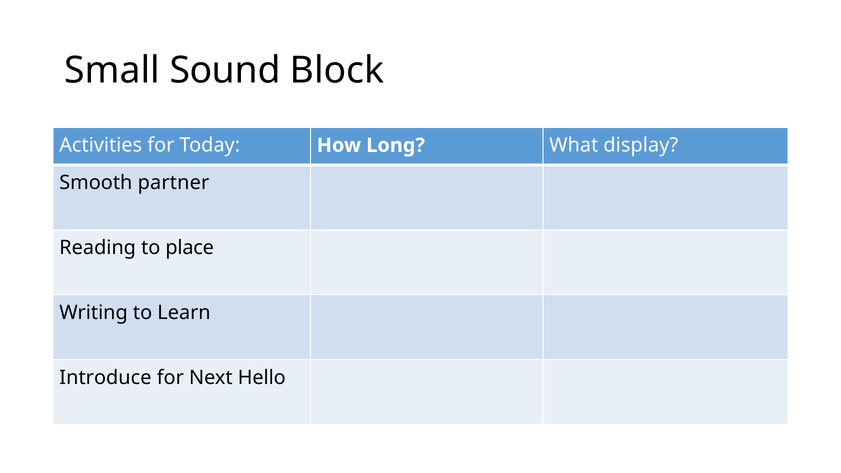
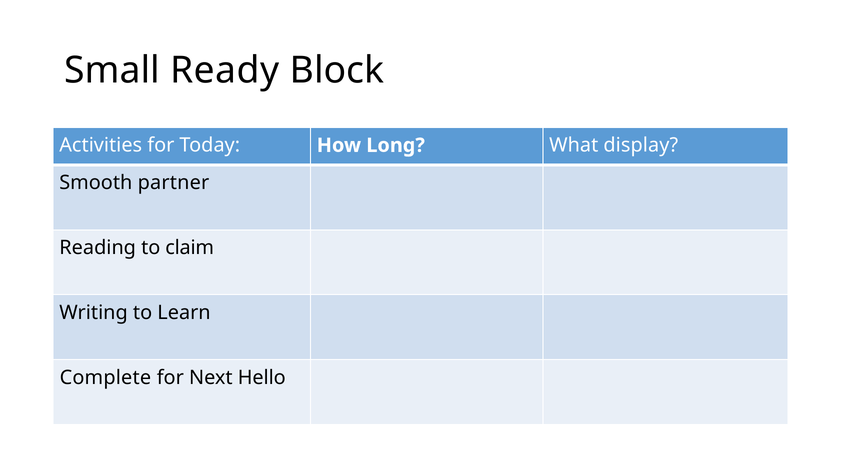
Sound: Sound -> Ready (225, 71)
place: place -> claim (190, 248)
Introduce: Introduce -> Complete (105, 378)
